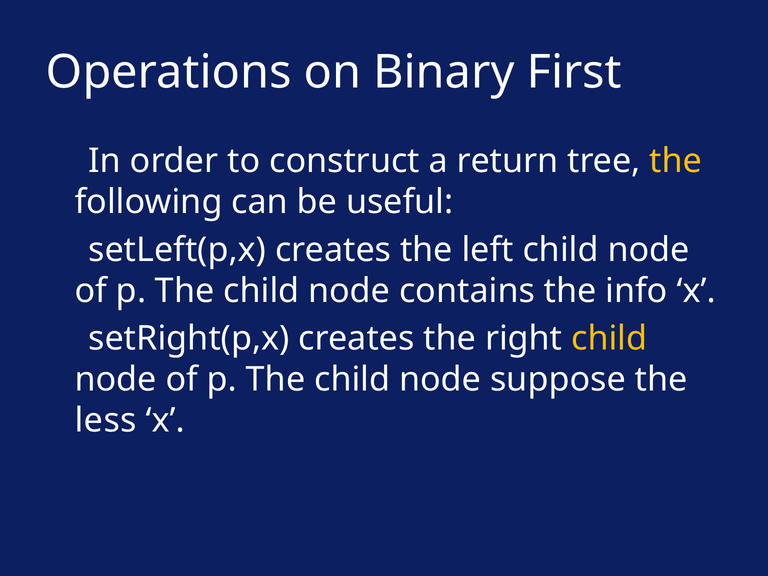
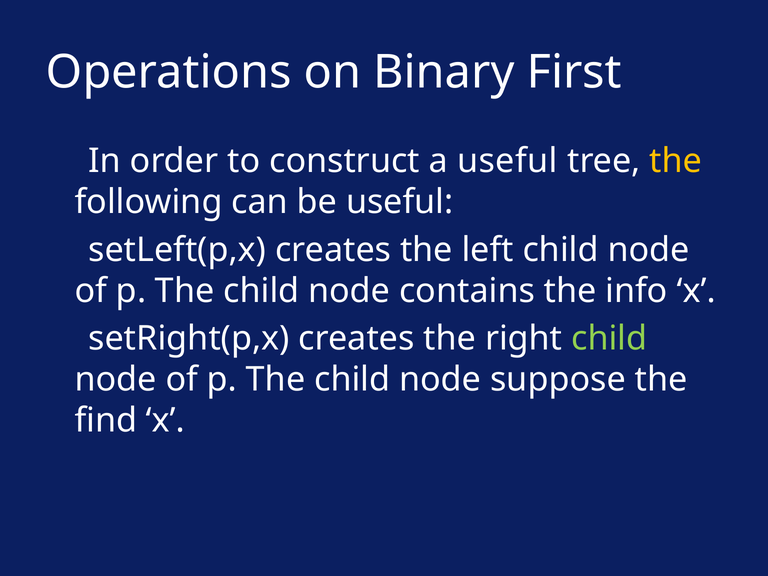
a return: return -> useful (507, 161)
child colour: yellow -> light green (609, 339)
less: less -> find (106, 421)
